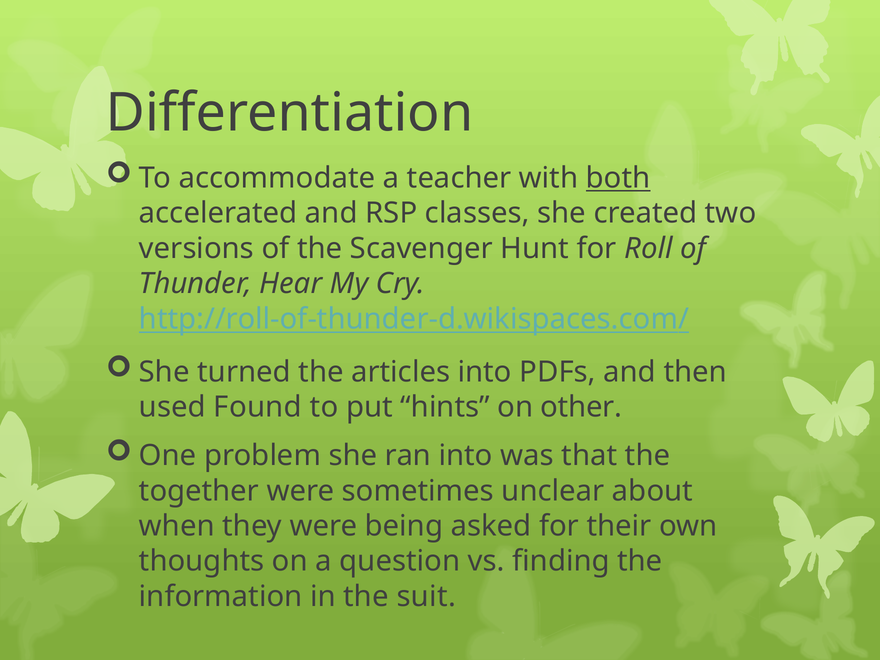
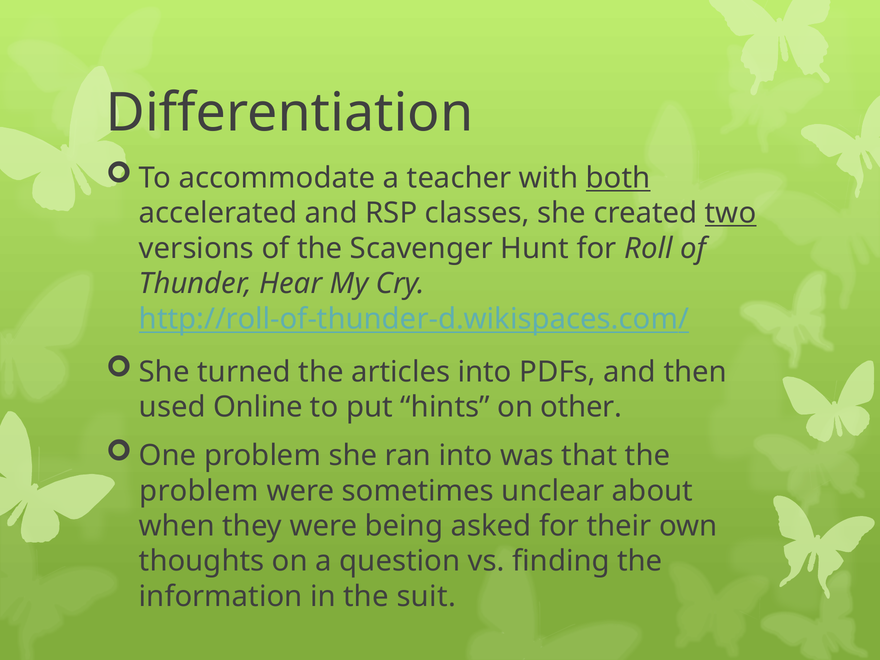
two underline: none -> present (731, 213)
Found: Found -> Online (258, 407)
together: together -> problem (199, 491)
